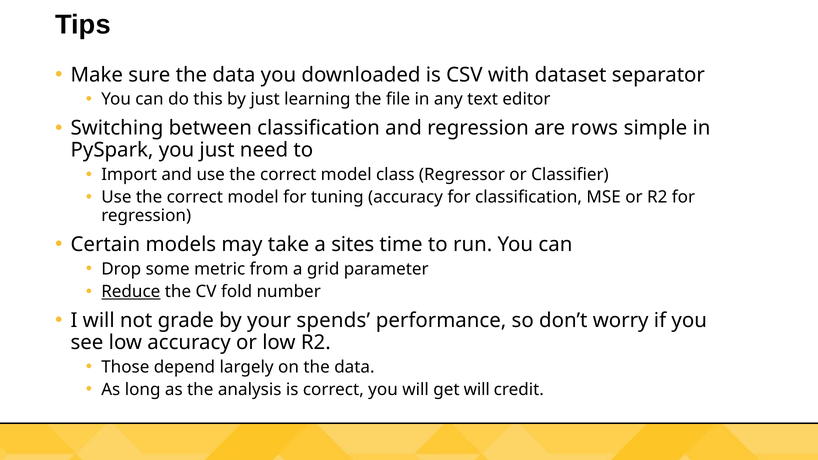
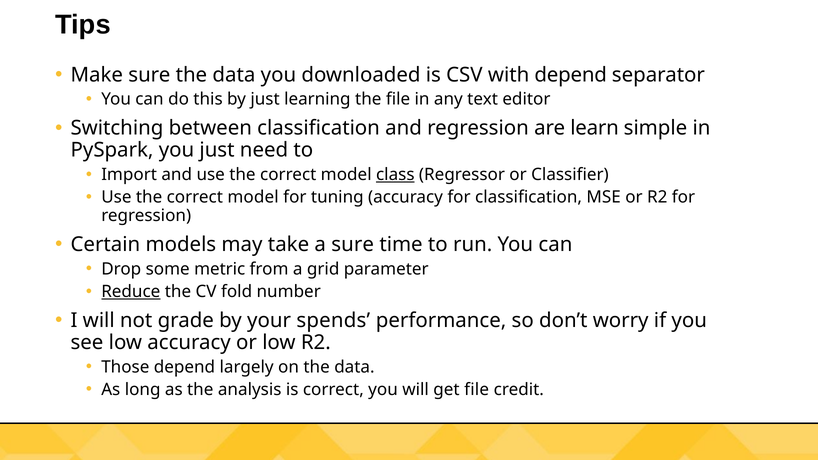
with dataset: dataset -> depend (571, 75)
rows: rows -> learn (595, 128)
class underline: none -> present (395, 175)
a sites: sites -> sure (353, 245)
get will: will -> file (477, 390)
